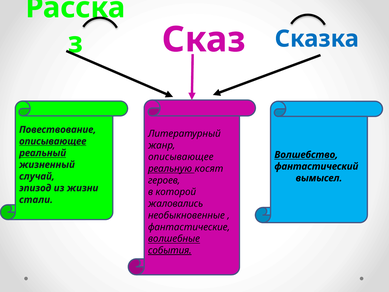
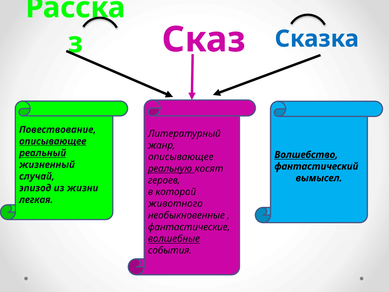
стали: стали -> легкая (36, 200)
жаловались: жаловались -> животного (175, 204)
события underline: present -> none (170, 250)
